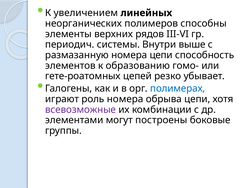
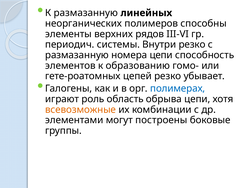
К увеличением: увеличением -> размазанную (86, 13)
Внутри выше: выше -> резко (192, 45)
роль номера: номера -> область (125, 99)
всевозможные colour: purple -> orange (81, 110)
